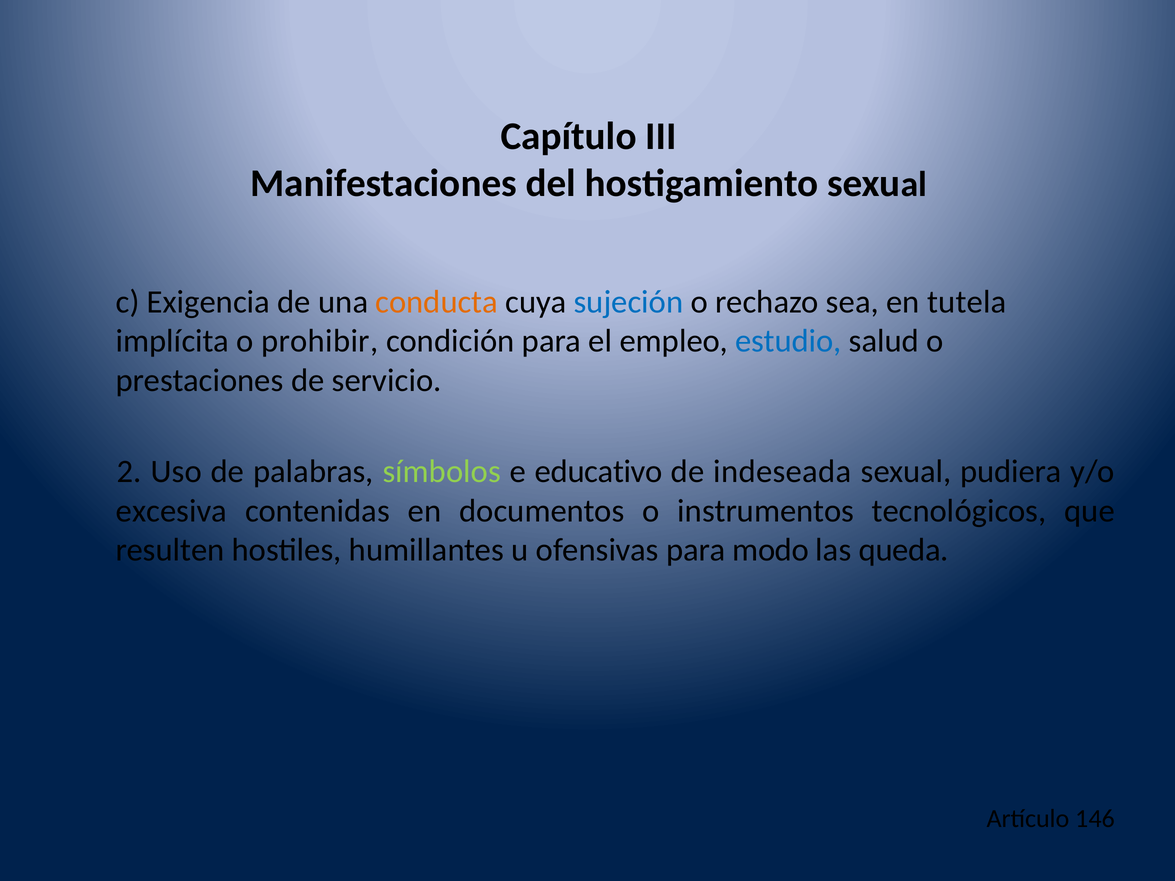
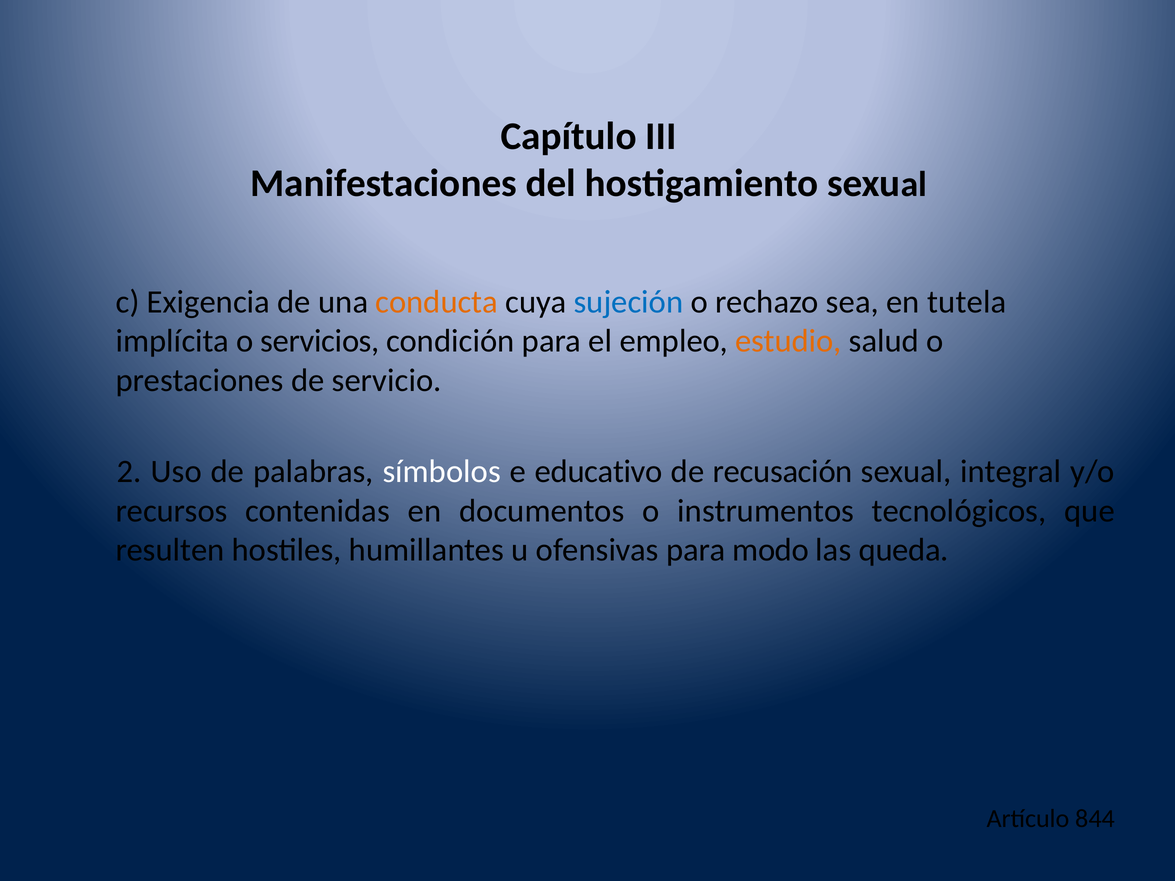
prohibir: prohibir -> servicios (320, 341)
estudio colour: blue -> orange (788, 341)
símbolos colour: light green -> white (442, 472)
indeseada: indeseada -> recusación (783, 472)
pudiera: pudiera -> integral (1011, 472)
excesiva: excesiva -> recursos (172, 511)
146: 146 -> 844 (1095, 819)
